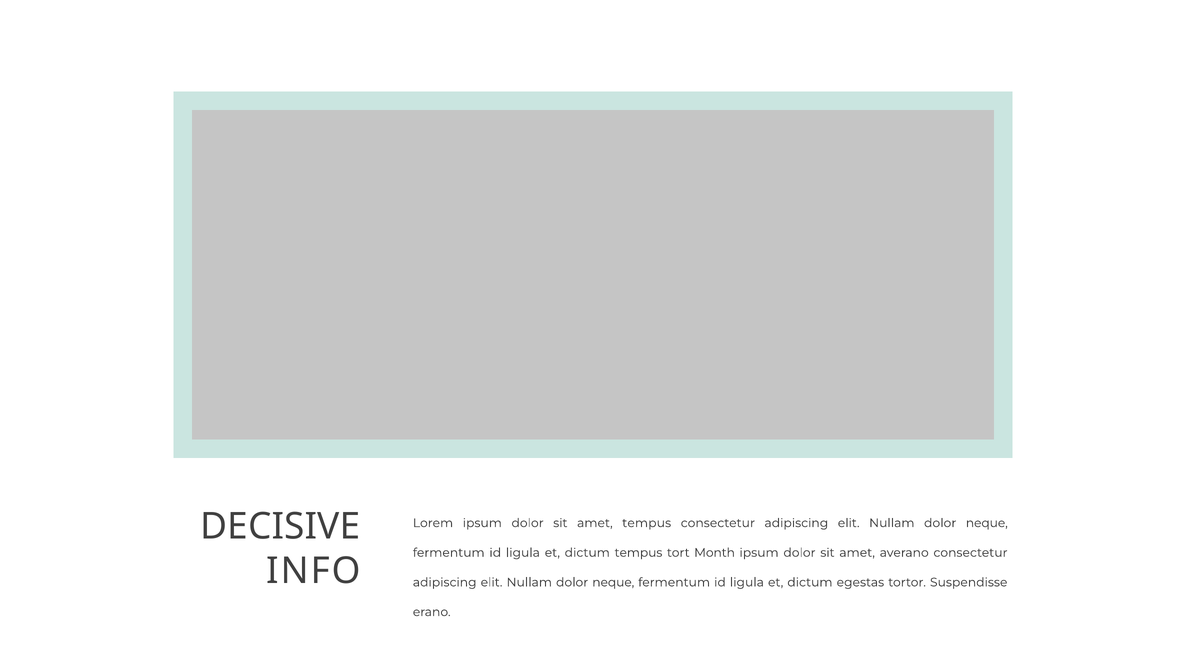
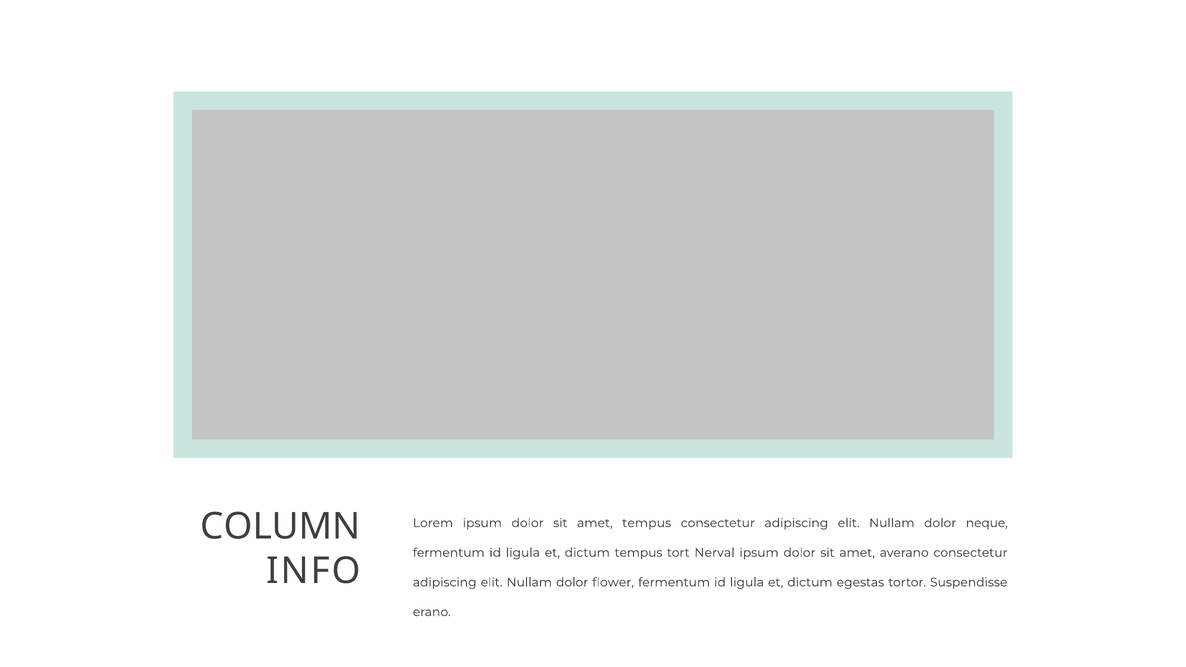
DECISIVE: DECISIVE -> COLUMN (280, 527)
Month: Month -> Nerval (714, 553)
neque: neque -> flower (613, 582)
